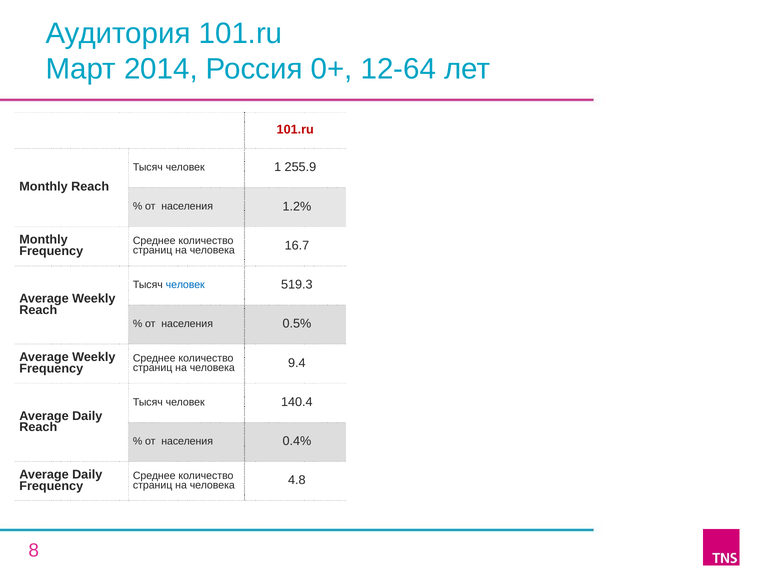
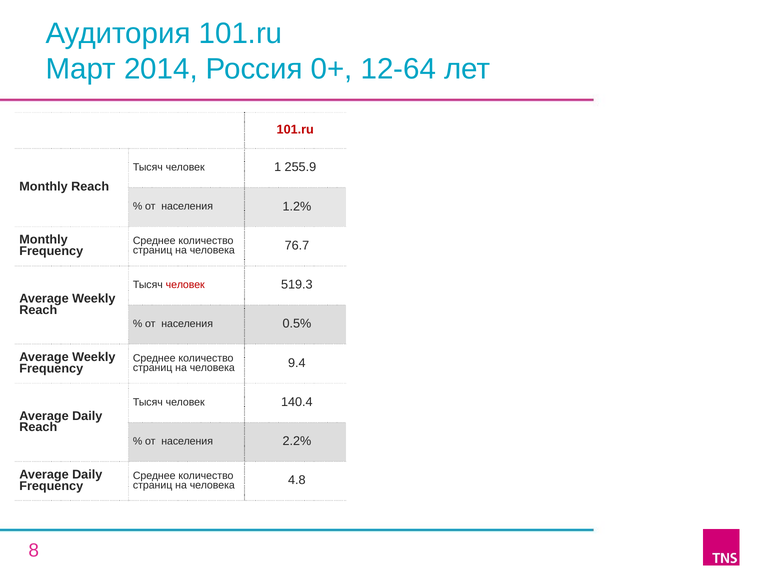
16.7: 16.7 -> 76.7 (297, 246)
человек colour: blue -> red (185, 285)
0.4%: 0.4% -> 2.2% (297, 441)
